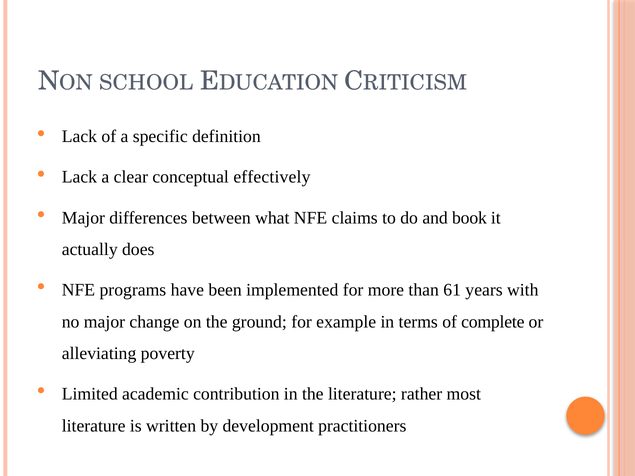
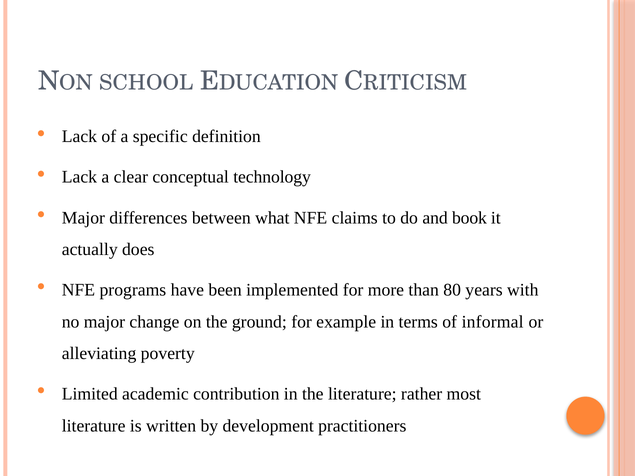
effectively: effectively -> technology (272, 177)
61: 61 -> 80 (452, 290)
complete: complete -> informal (493, 322)
